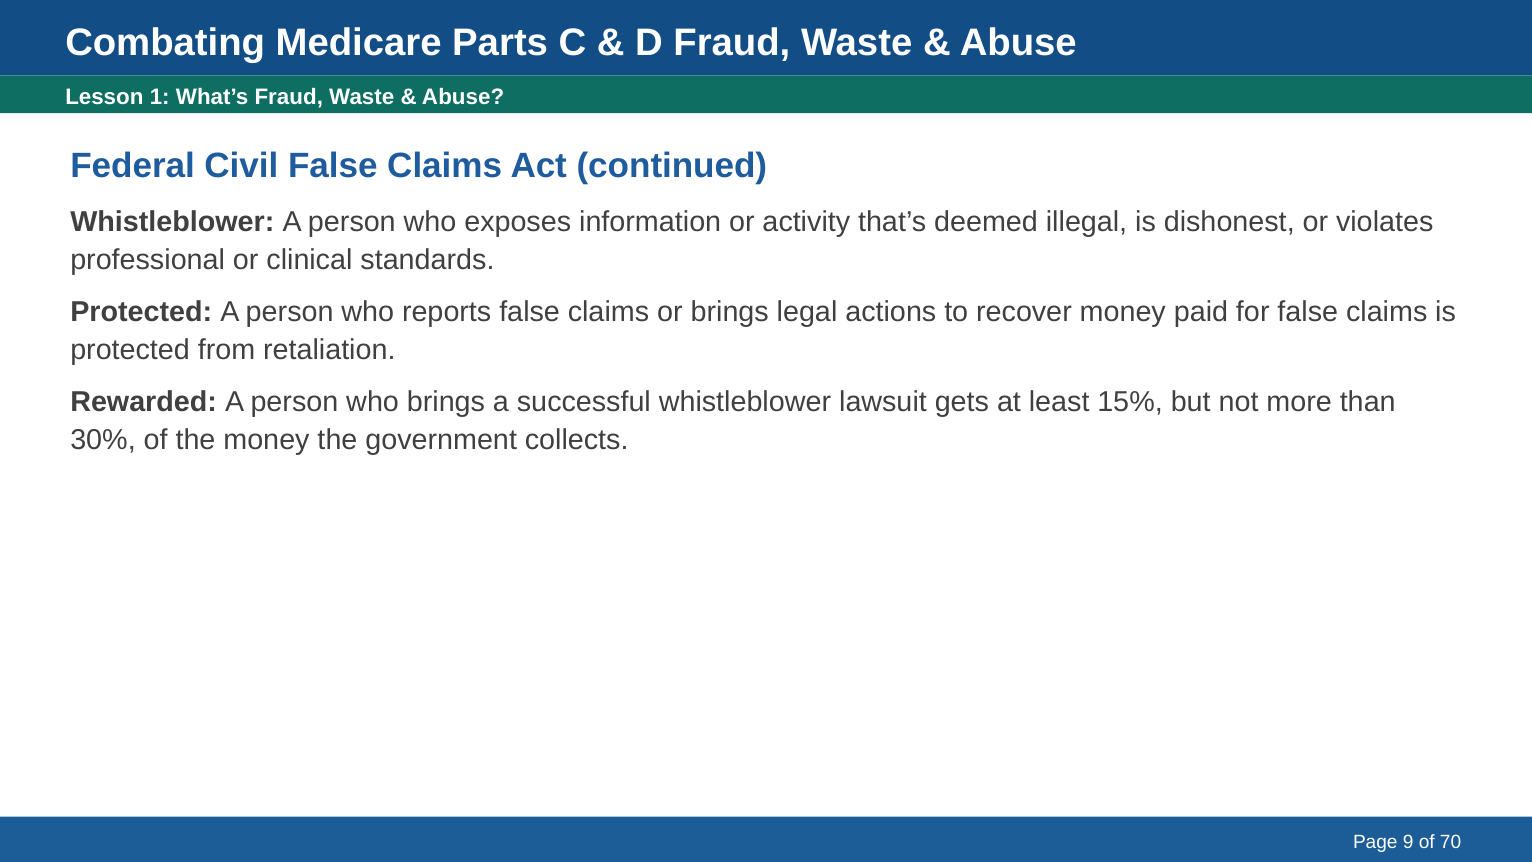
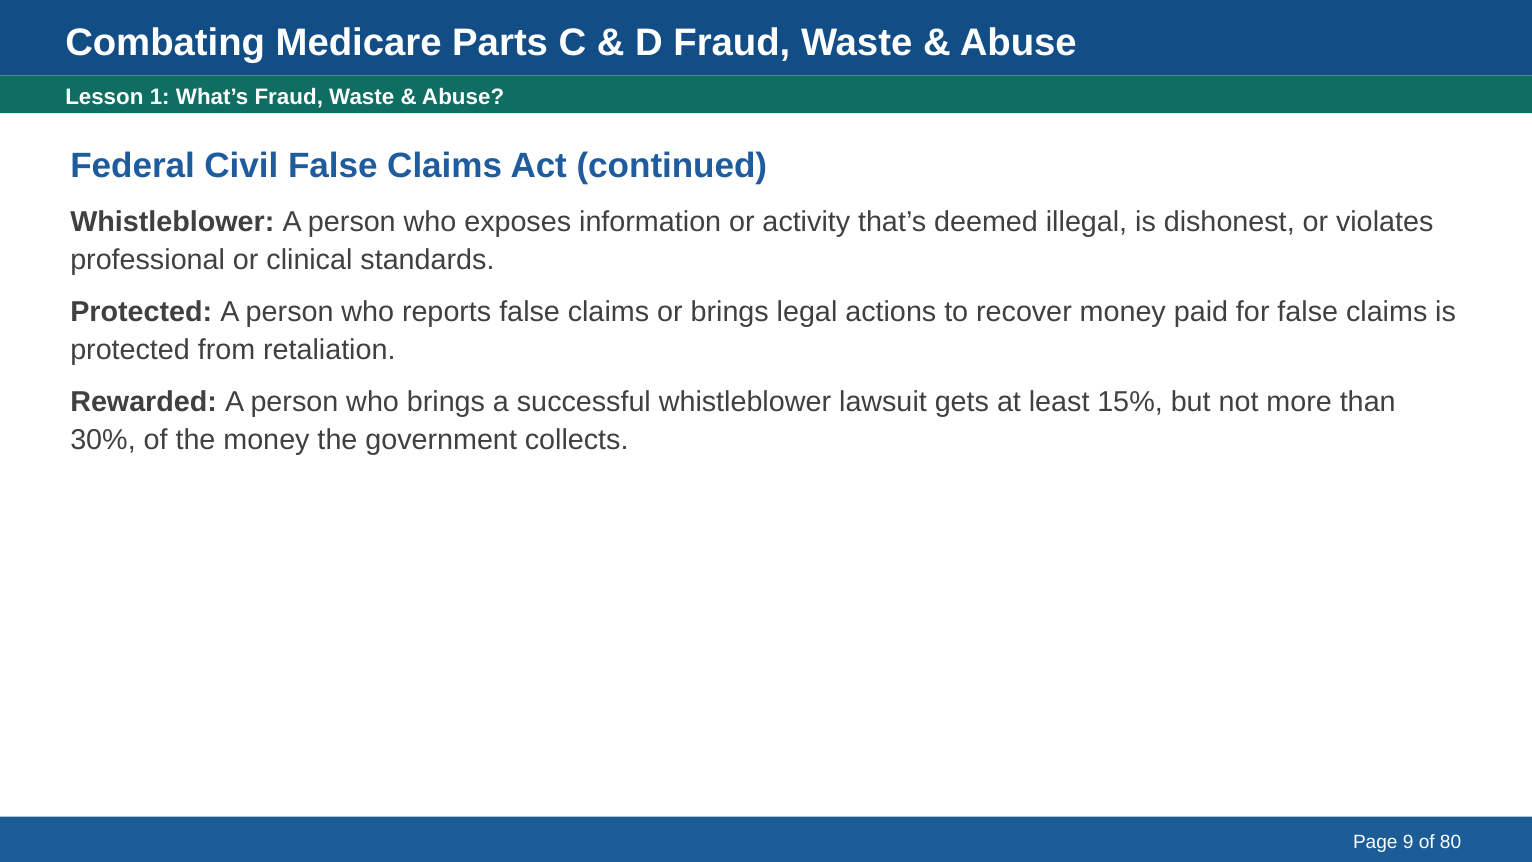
70: 70 -> 80 (1451, 842)
